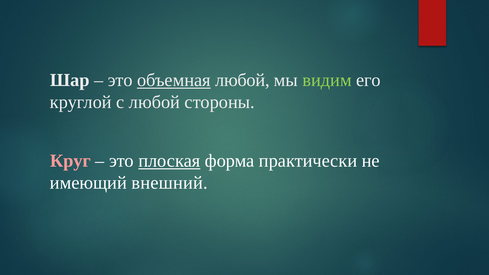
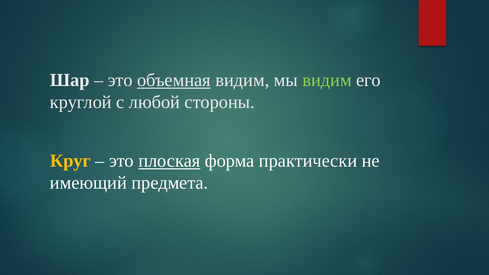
объемная любой: любой -> видим (242, 80)
Круг colour: pink -> yellow (70, 161)
внешний: внешний -> предмета (170, 183)
